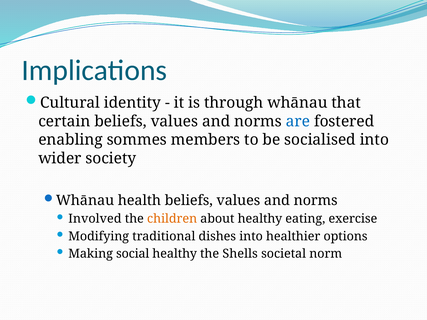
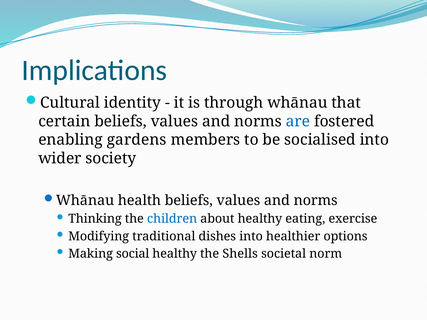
sommes: sommes -> gardens (137, 140)
Involved: Involved -> Thinking (95, 219)
children colour: orange -> blue (172, 219)
